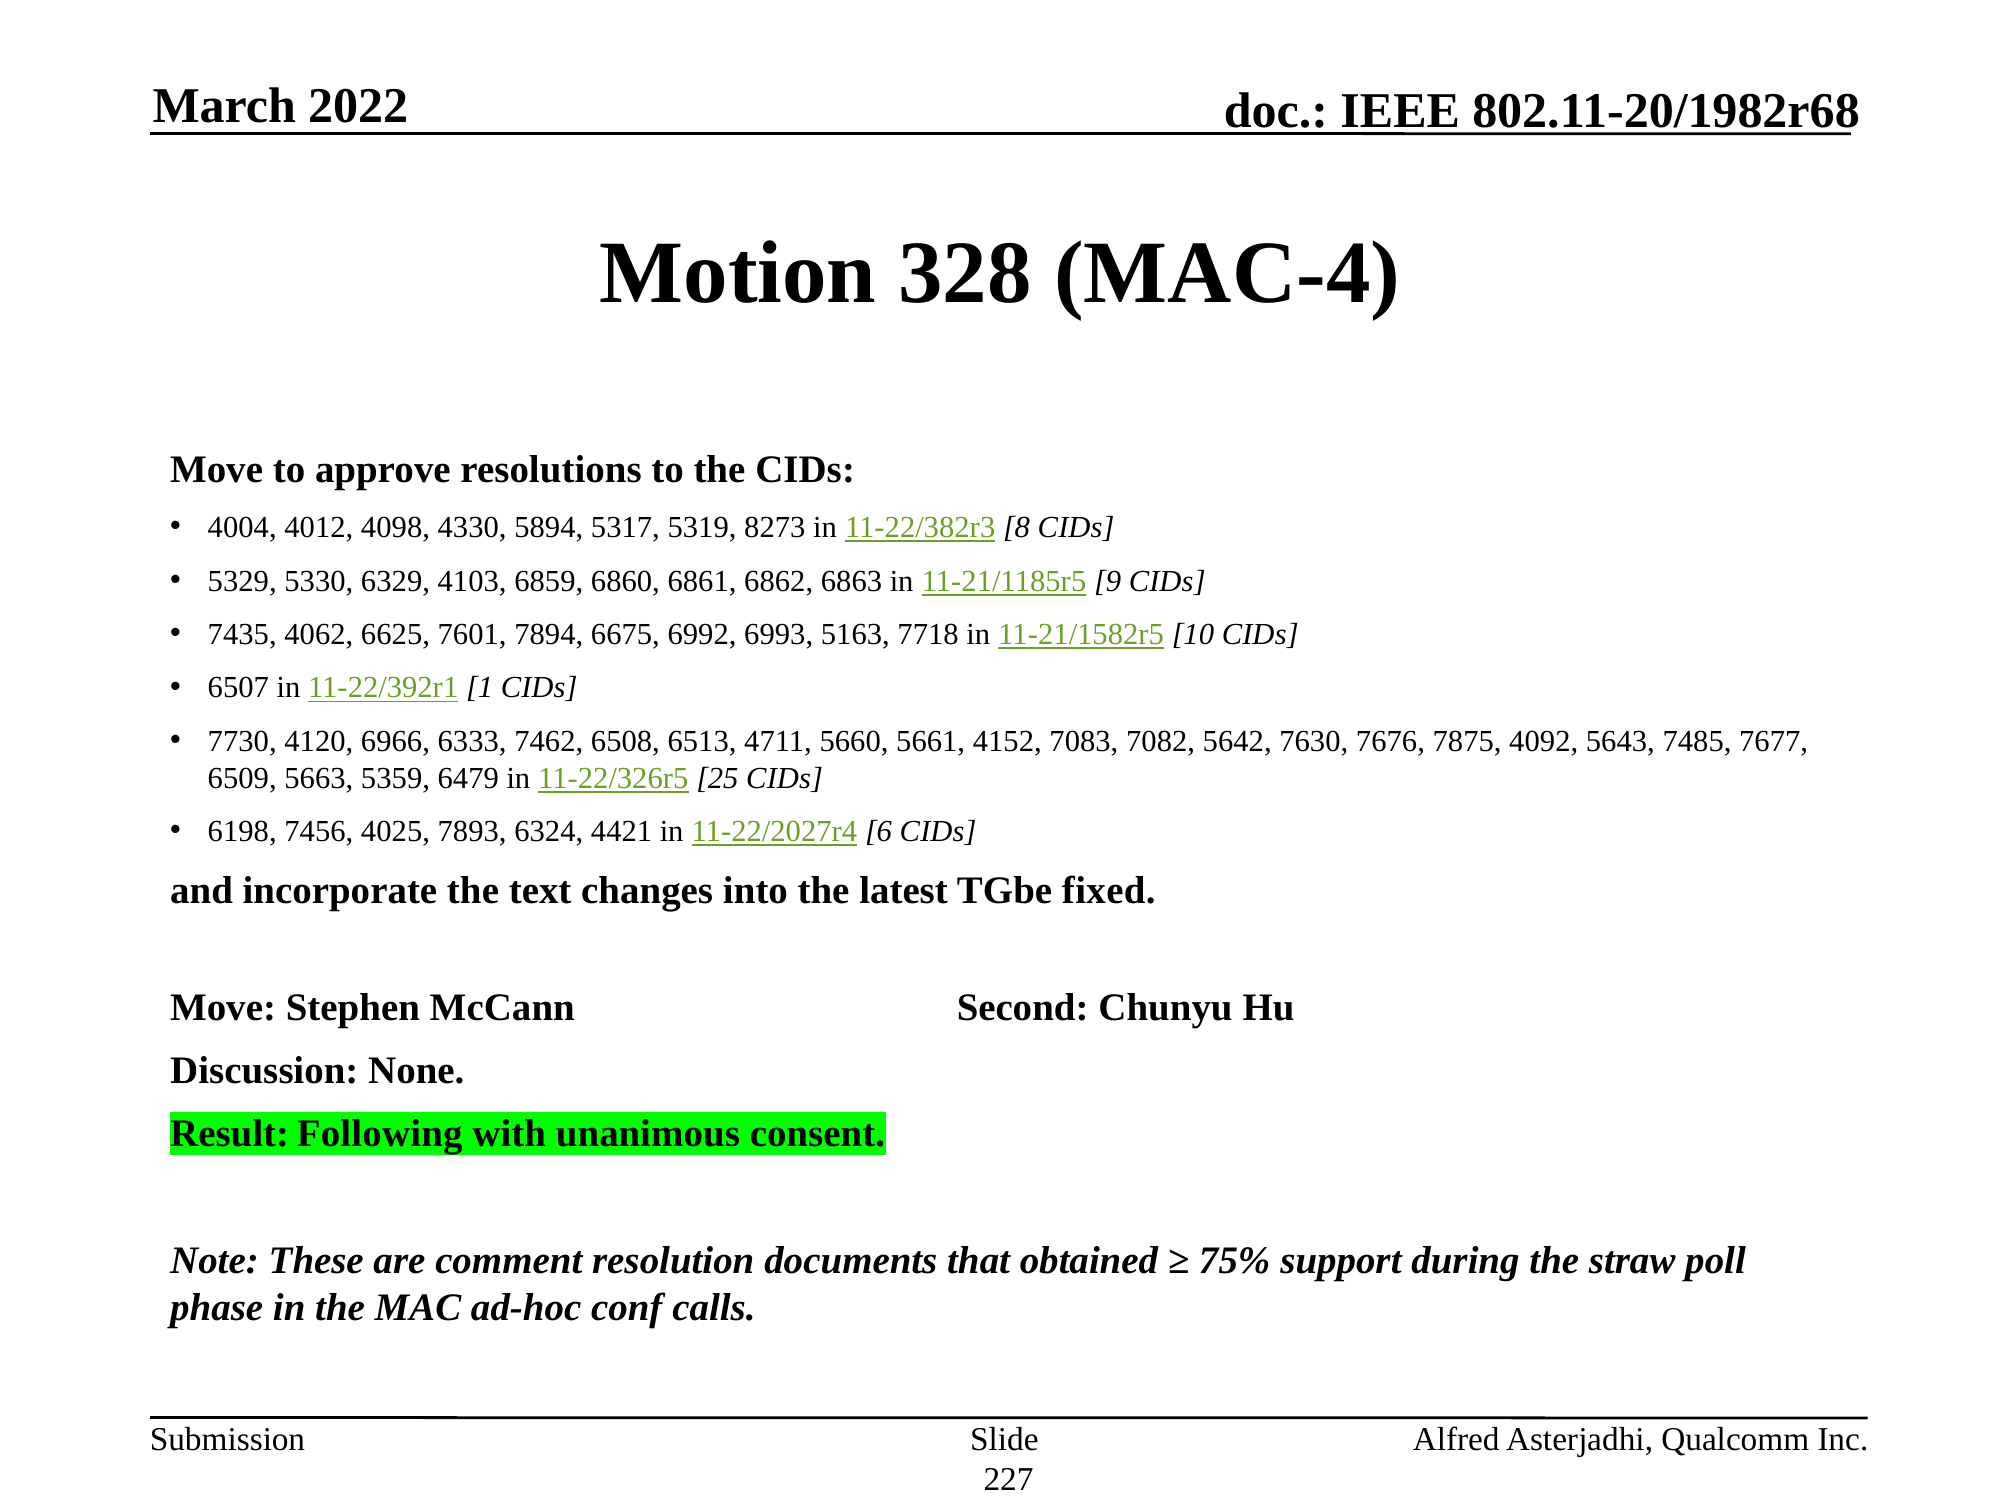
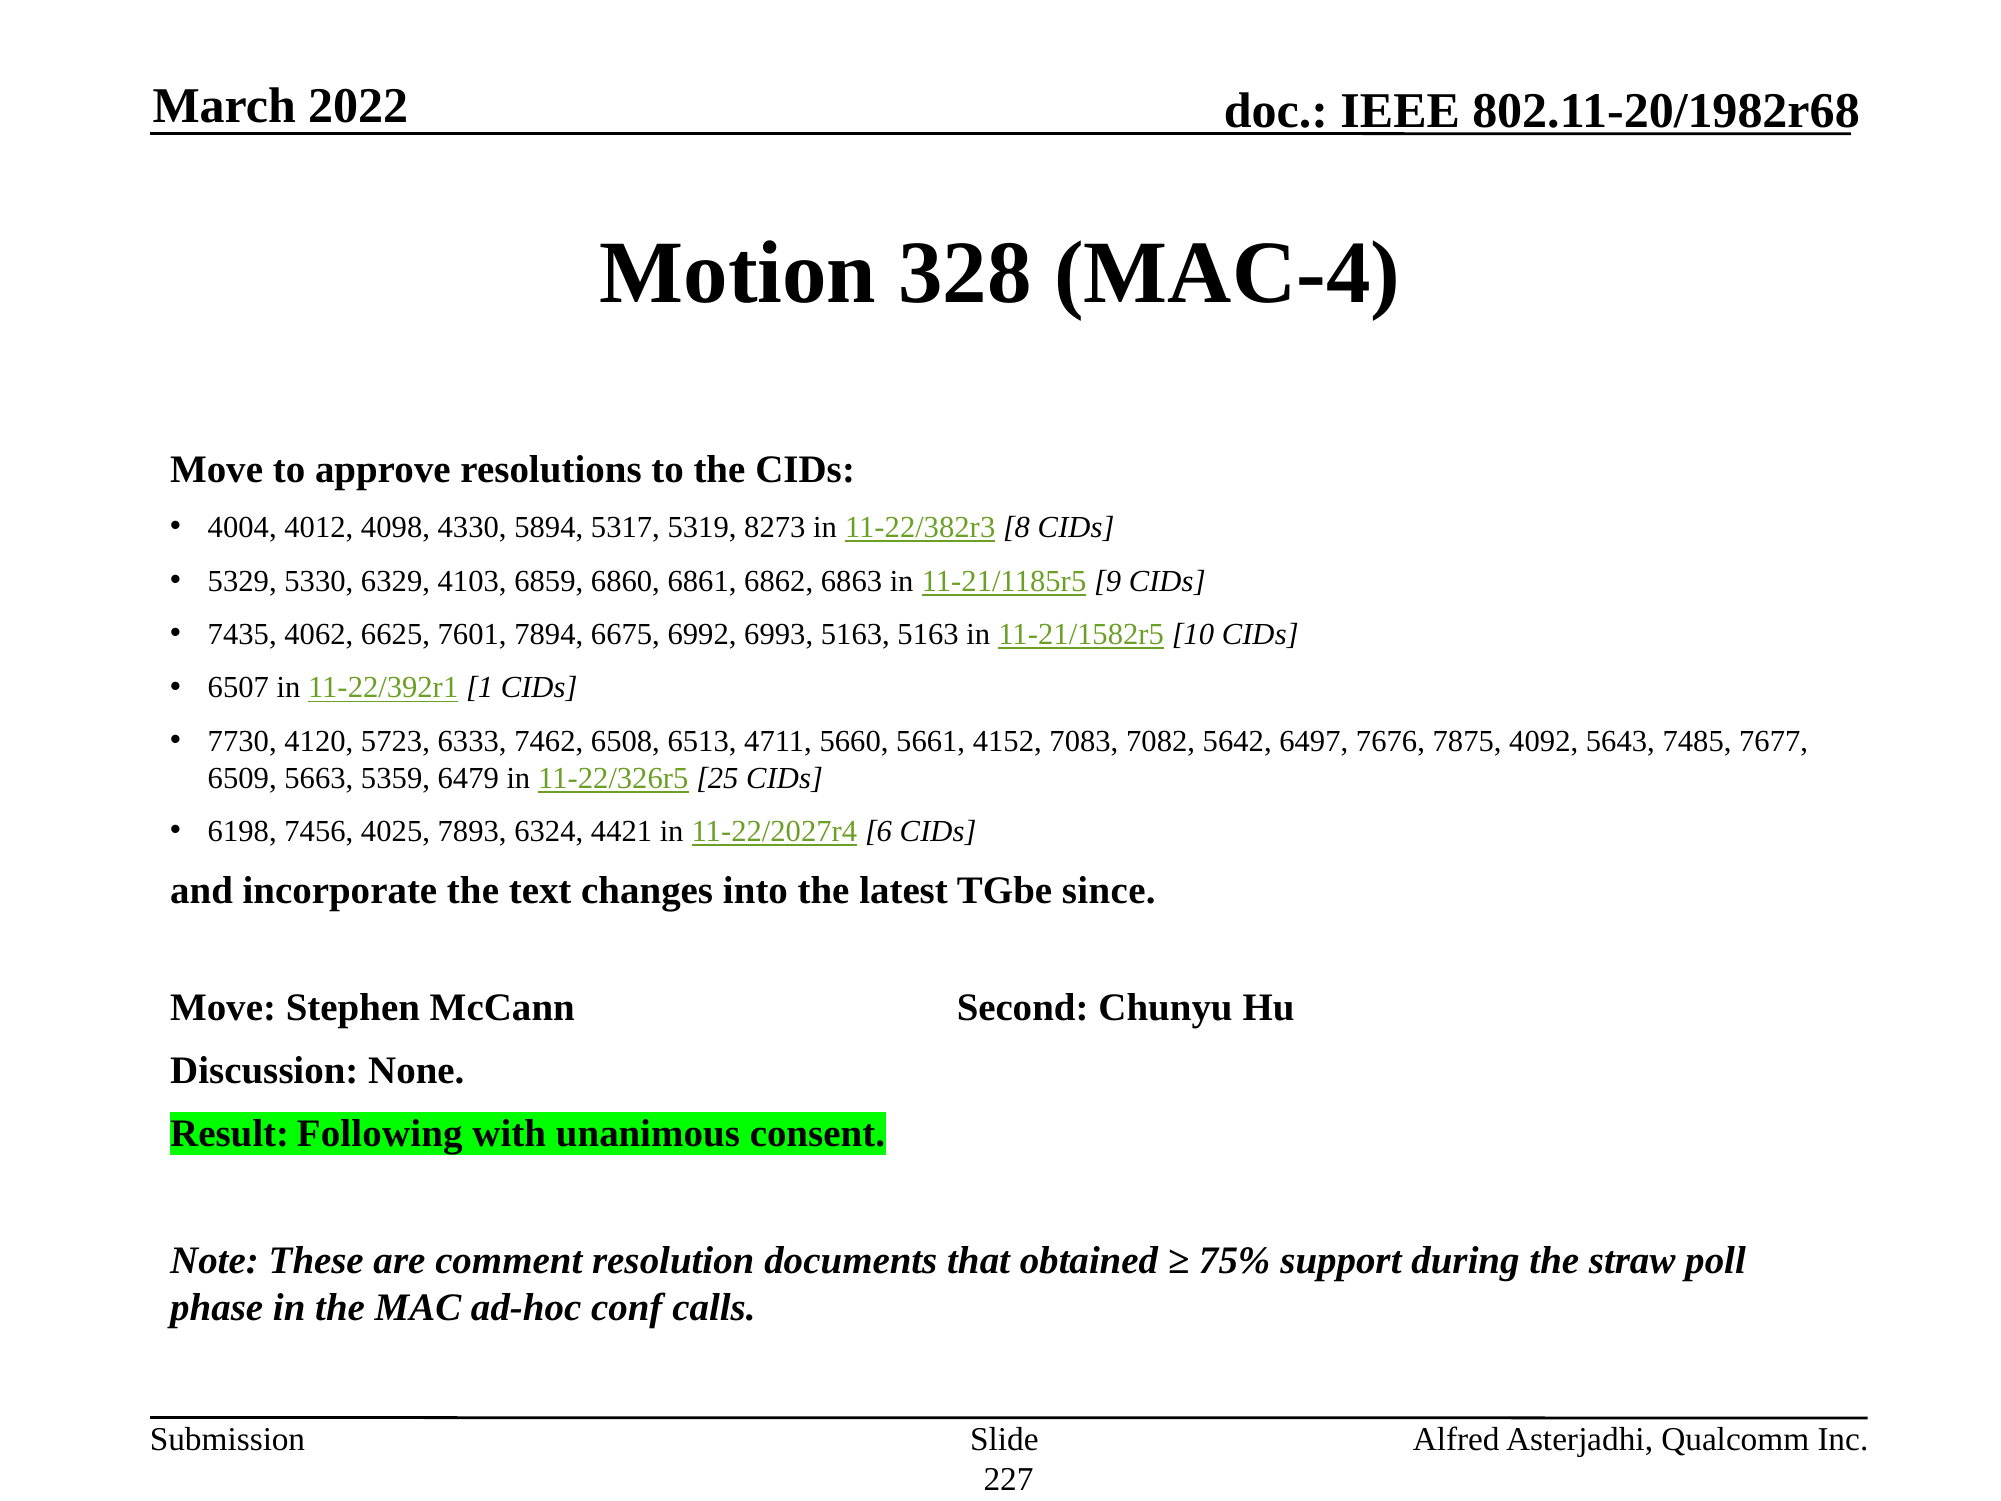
5163 7718: 7718 -> 5163 (928, 634)
6966: 6966 -> 5723 (395, 741)
7630: 7630 -> 6497 (1314, 741)
fixed: fixed -> since (1109, 890)
